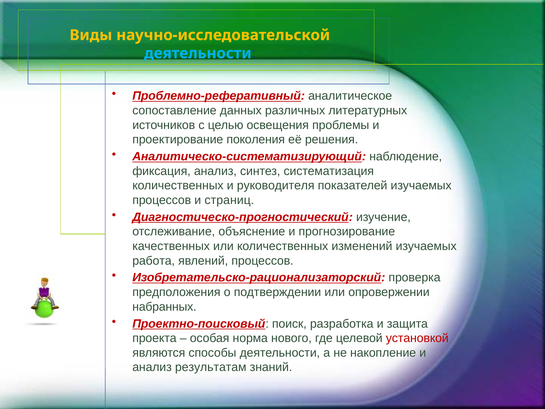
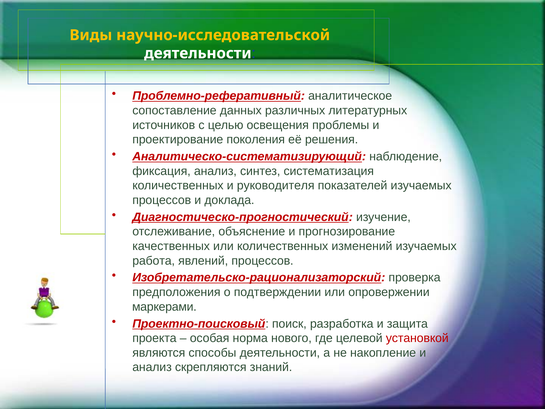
деятельности colour: light blue -> white (198, 53)
страниц: страниц -> доклада (229, 200)
набранных: набранных -> маркерами (164, 307)
результатам: результатам -> скрепляются (211, 367)
